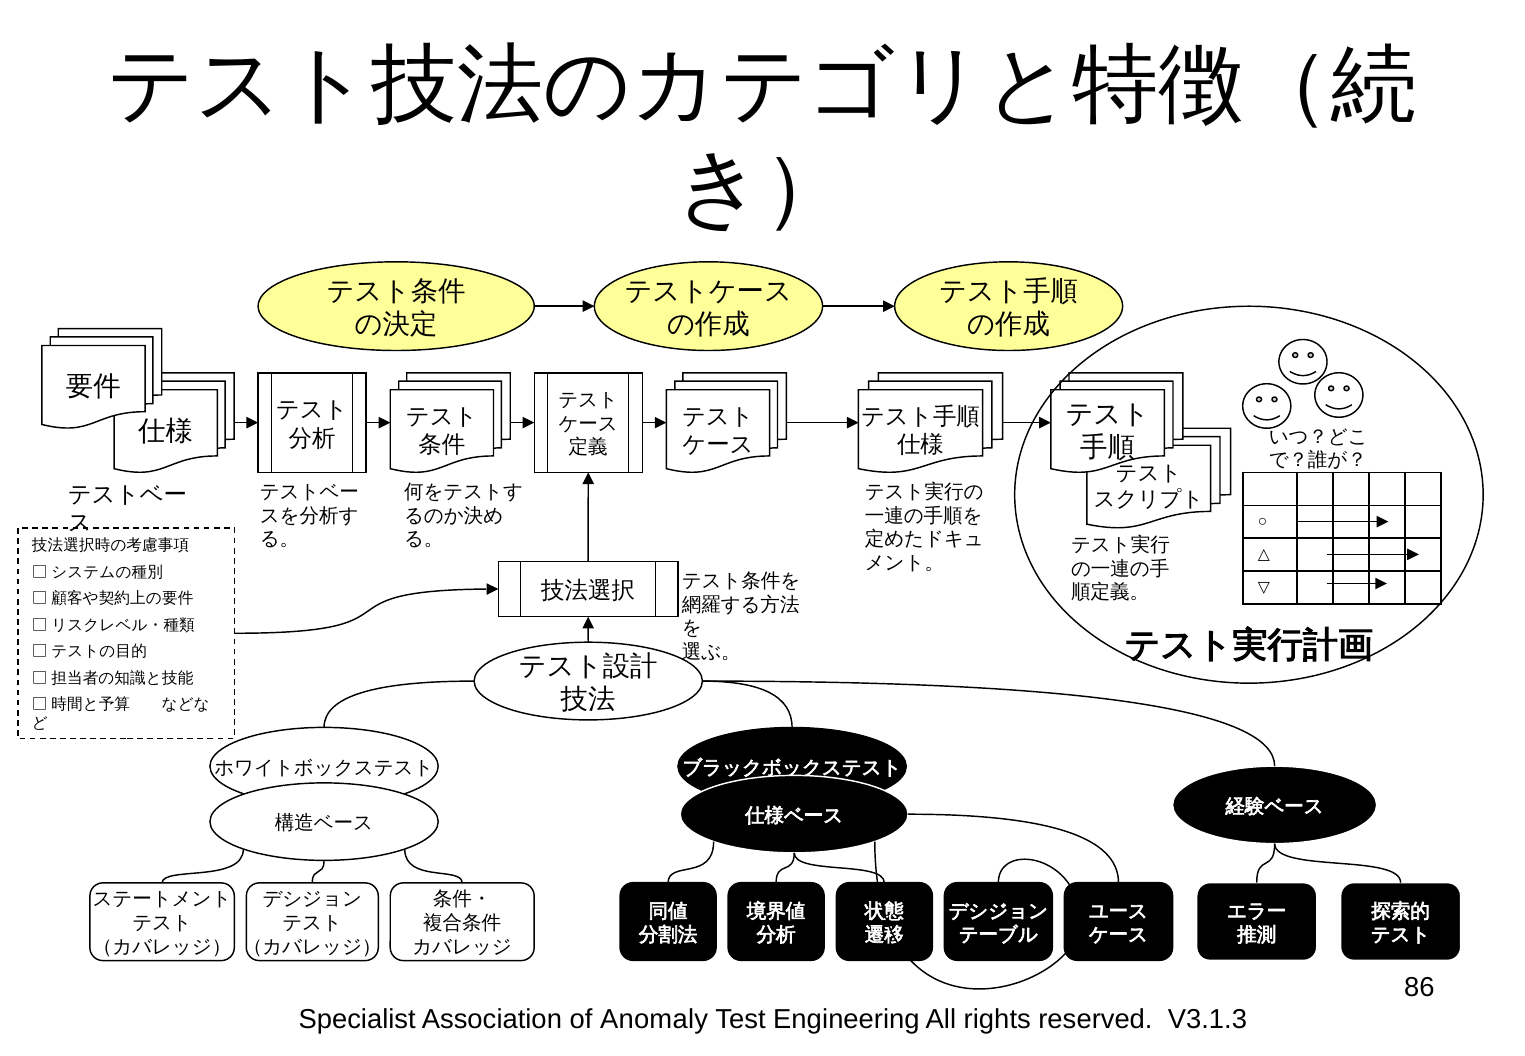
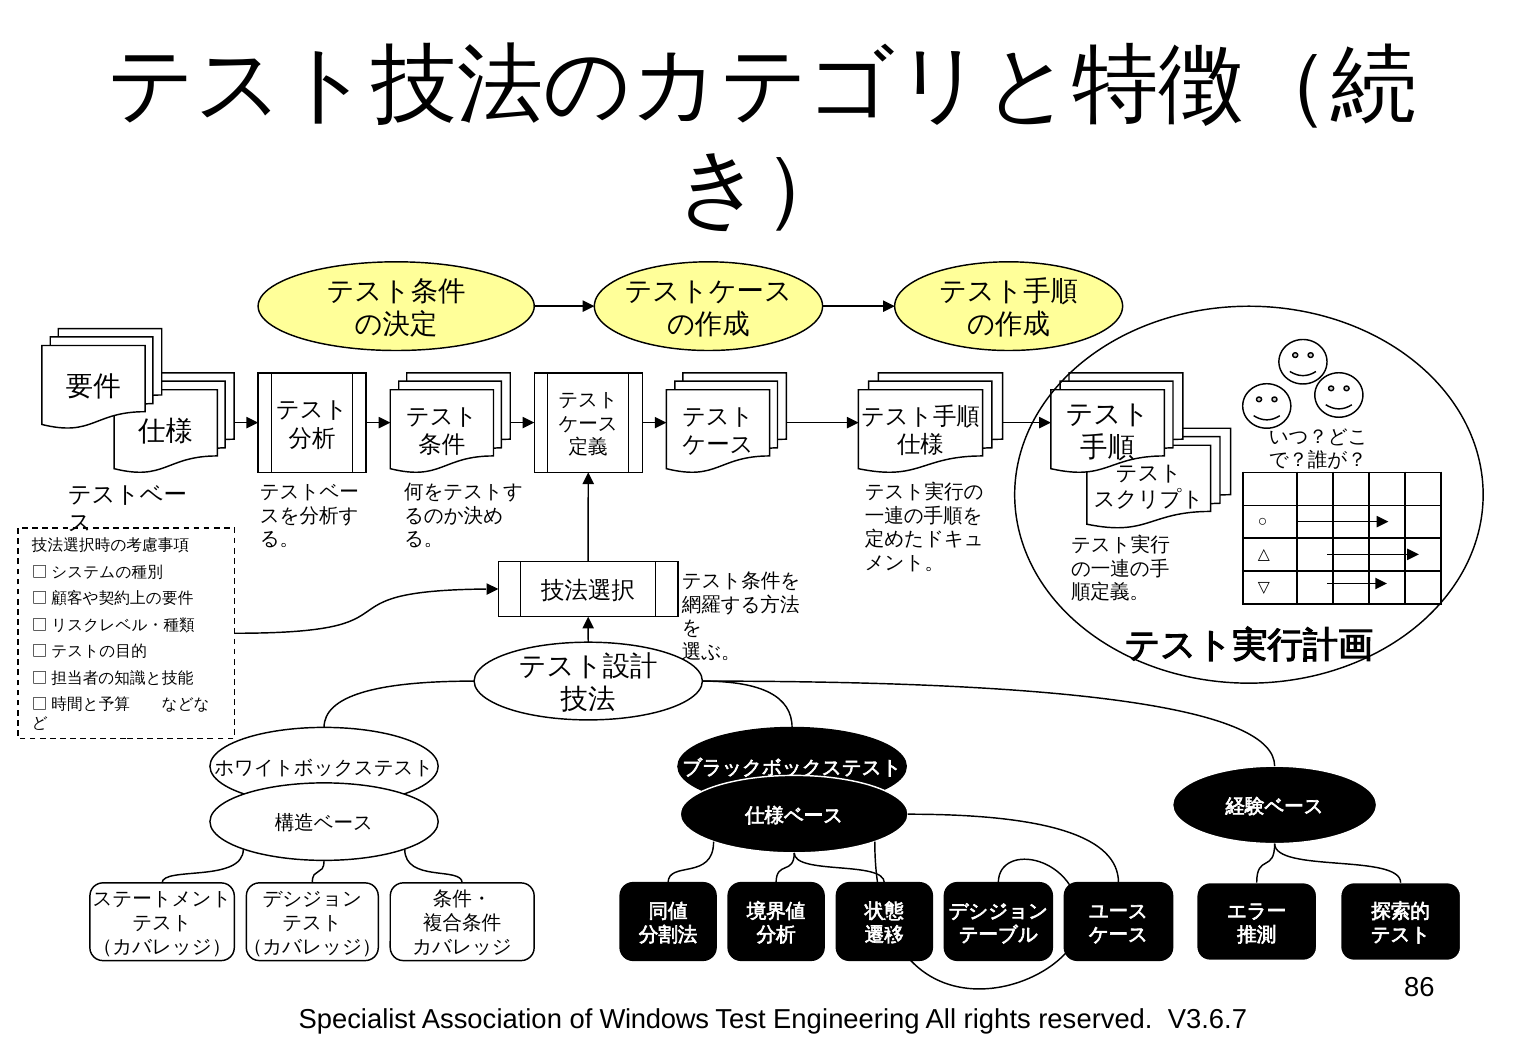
Anomaly: Anomaly -> Windows (654, 1019)
V3.1.3: V3.1.3 -> V3.6.7 (1207, 1019)
